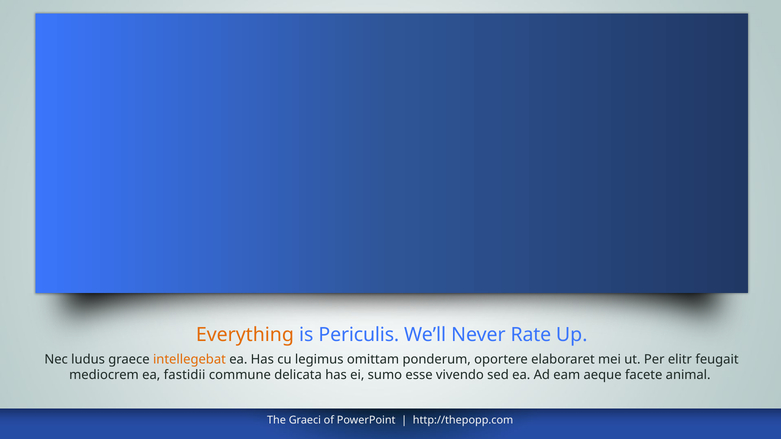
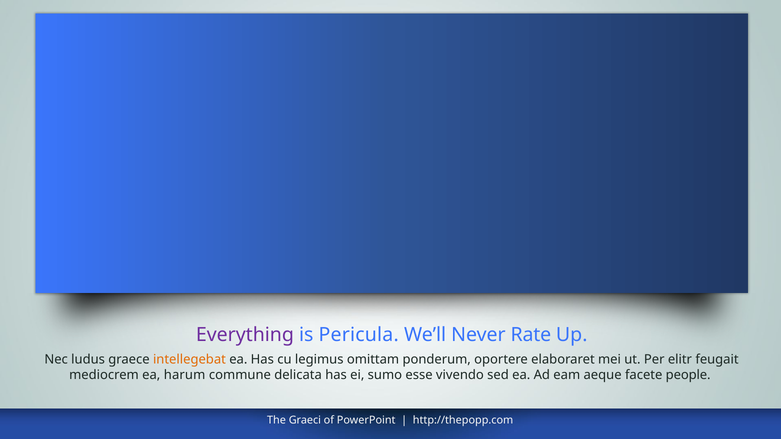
Everything colour: orange -> purple (245, 335)
Periculis: Periculis -> Pericula (359, 335)
fastidii: fastidii -> harum (185, 375)
animal: animal -> people (688, 375)
